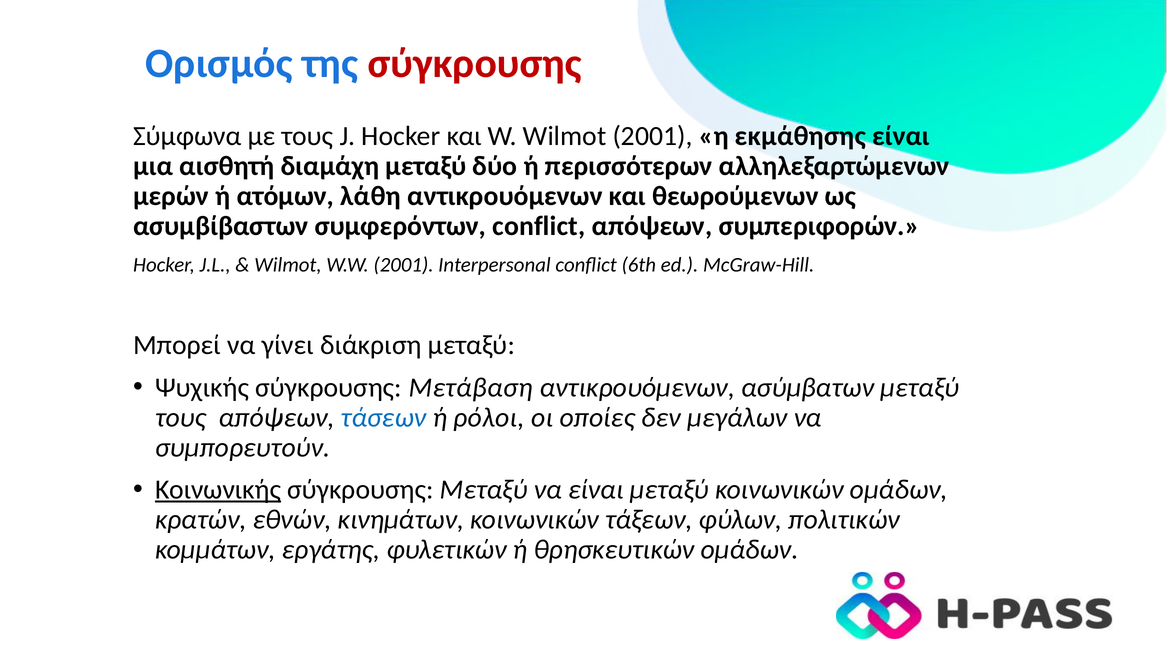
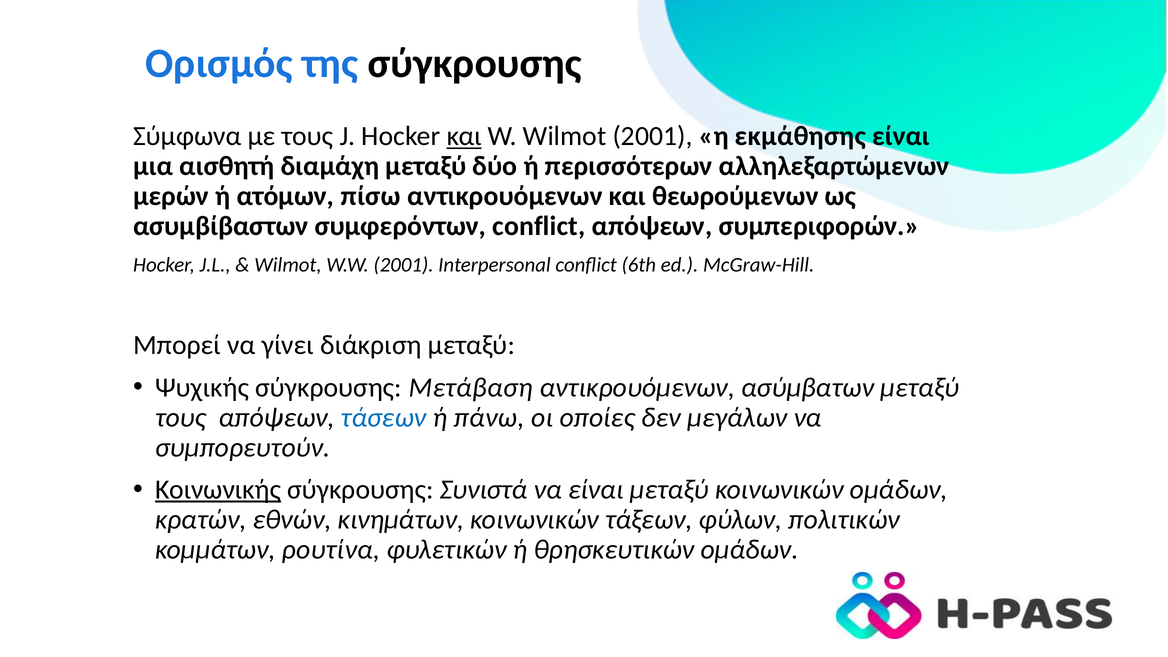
σύγκρουσης colour: red -> black (475, 64)
και underline: none -> present (464, 136)
λάθη: λάθη -> πίσω (371, 196)
ρόλοι: ρόλοι -> πάνω (489, 417)
σύγκρουσης Μεταξύ: Μεταξύ -> Συνιστά (484, 490)
εργάτης: εργάτης -> ρουτίνα (331, 550)
